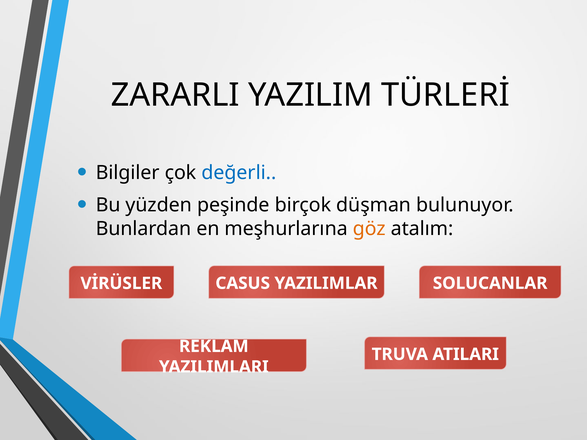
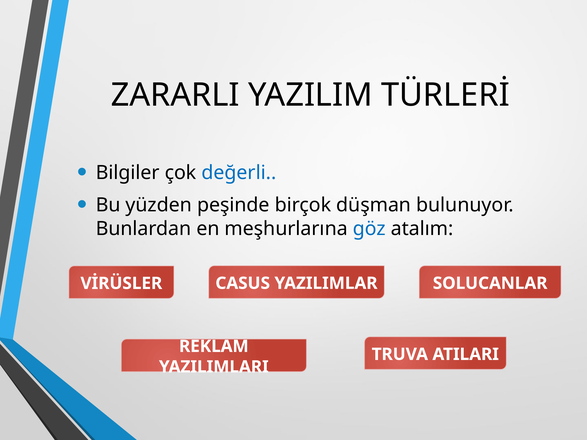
göz colour: orange -> blue (369, 229)
